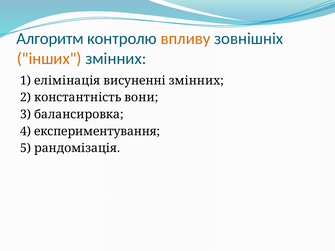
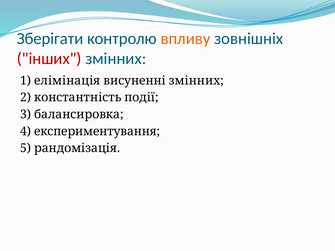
Алгоритм: Алгоритм -> Зберігати (50, 39)
інших colour: orange -> red (49, 59)
вони: вони -> події (141, 98)
